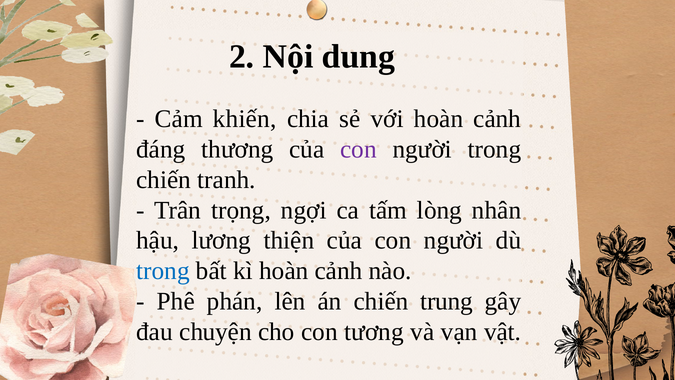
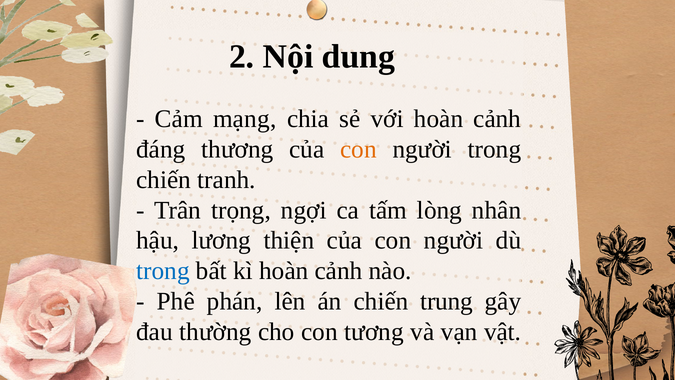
khiến: khiến -> mạng (245, 119)
con colour: purple -> orange (358, 149)
chuyện: chuyện -> thường (215, 332)
